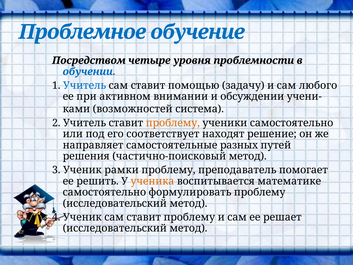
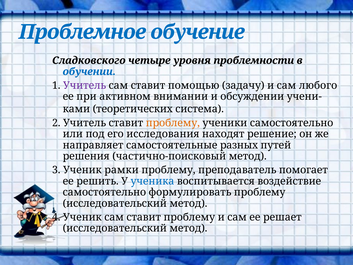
Посредством: Посредством -> Сладковского (89, 60)
Учитель colour: blue -> purple (85, 85)
возможностей: возможностей -> теоретических (133, 109)
соответствует: соответствует -> исследования (163, 134)
ученика colour: orange -> blue (152, 181)
математике: математике -> воздействие (289, 181)
